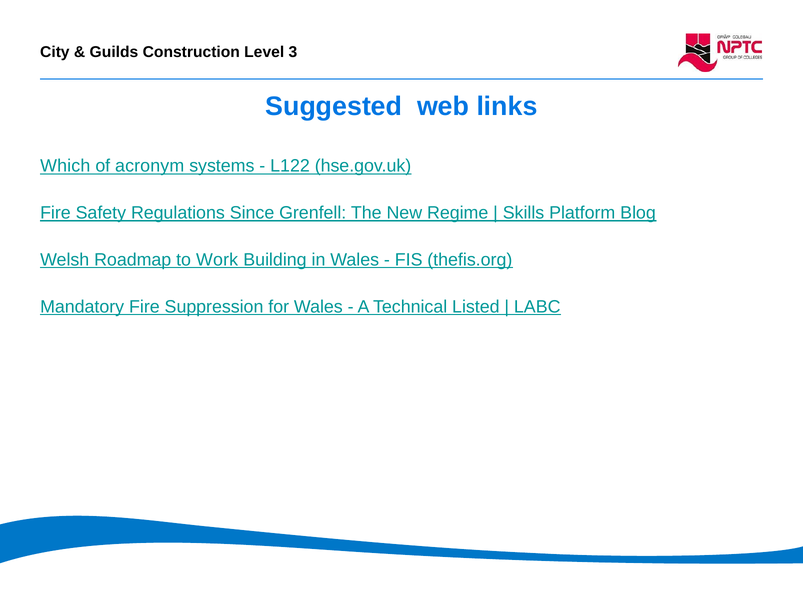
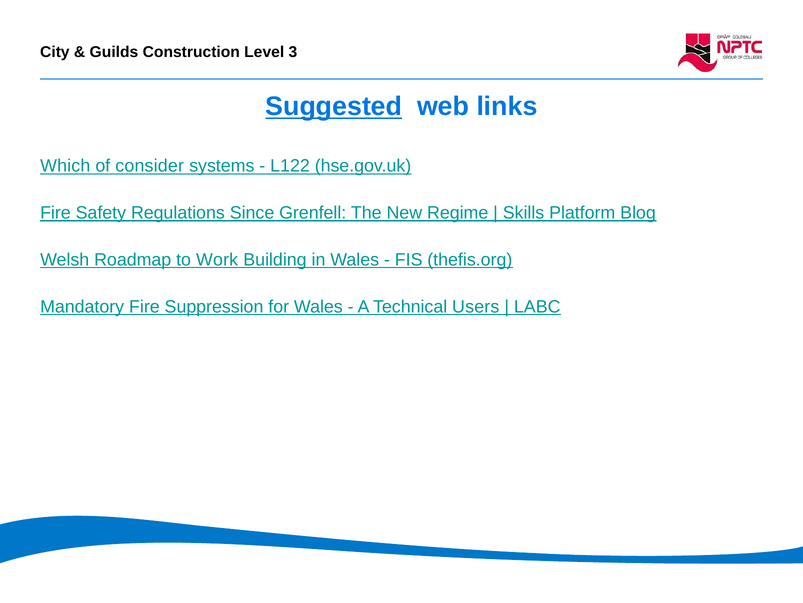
Suggested underline: none -> present (334, 106)
acronym: acronym -> consider (150, 166)
Listed: Listed -> Users (476, 306)
